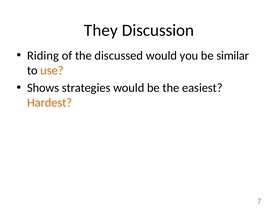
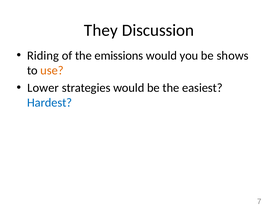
discussed: discussed -> emissions (119, 55)
similar: similar -> shows (233, 55)
Shows: Shows -> Lower (43, 88)
Hardest colour: orange -> blue (50, 102)
